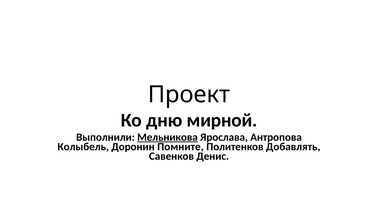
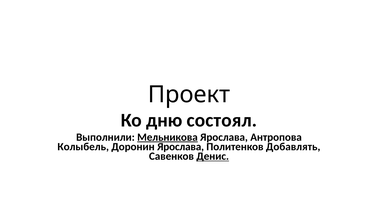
мирной: мирной -> состоял (222, 120)
Доронин Помните: Помните -> Ярослава (181, 146)
Денис underline: none -> present (213, 156)
